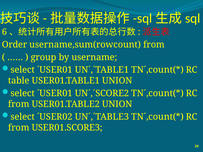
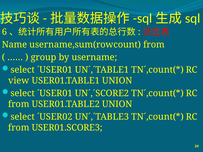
Order: Order -> Name (15, 45)
table: table -> view (19, 81)
